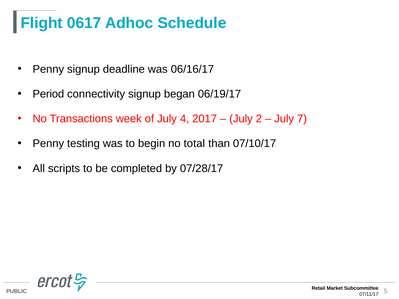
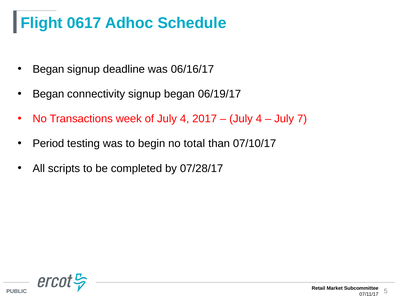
Penny: Penny -> Began (48, 69)
Period: Period -> Began (48, 94)
2: 2 -> 4 (259, 119)
Penny: Penny -> Period (48, 144)
